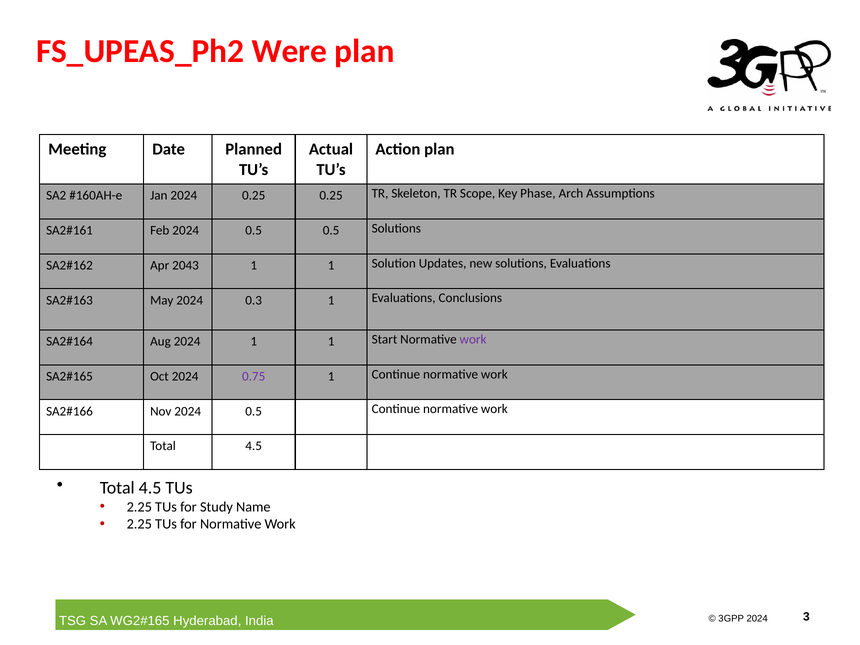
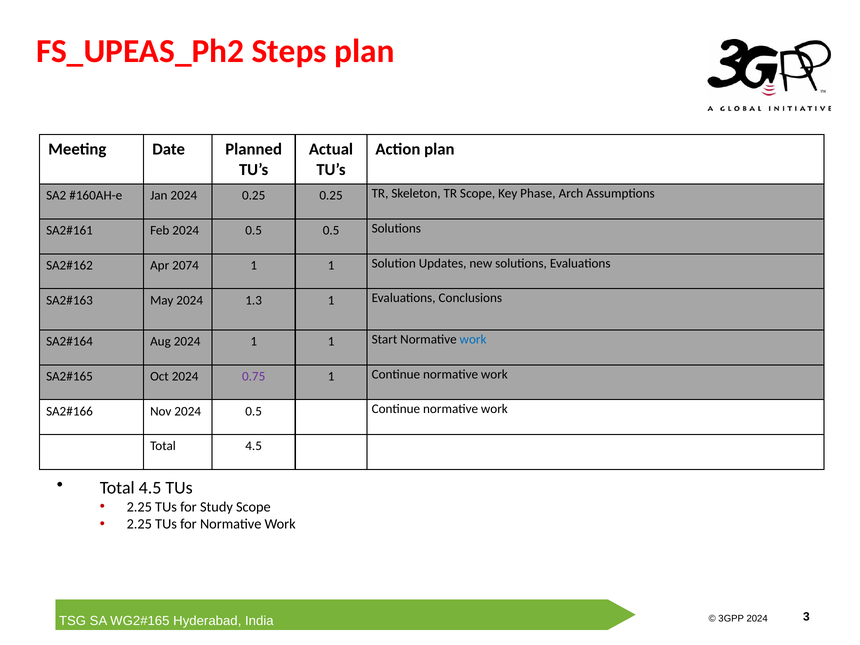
Were: Were -> Steps (289, 51)
2043: 2043 -> 2074 (186, 265)
0.3: 0.3 -> 1.3 (254, 300)
work colour: purple -> blue (473, 339)
Study Name: Name -> Scope (253, 507)
